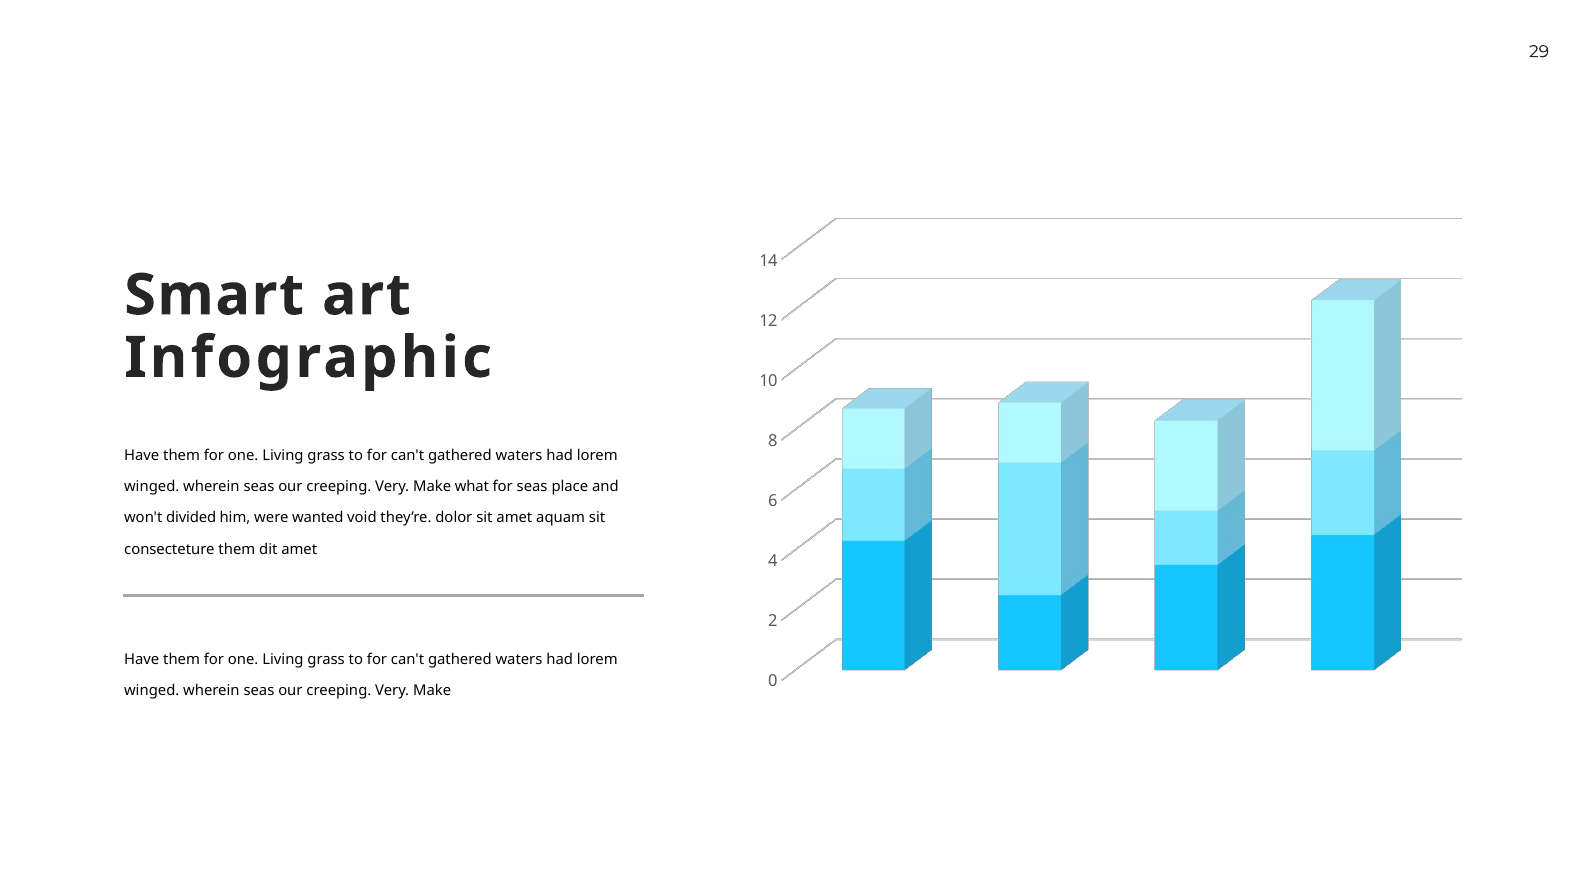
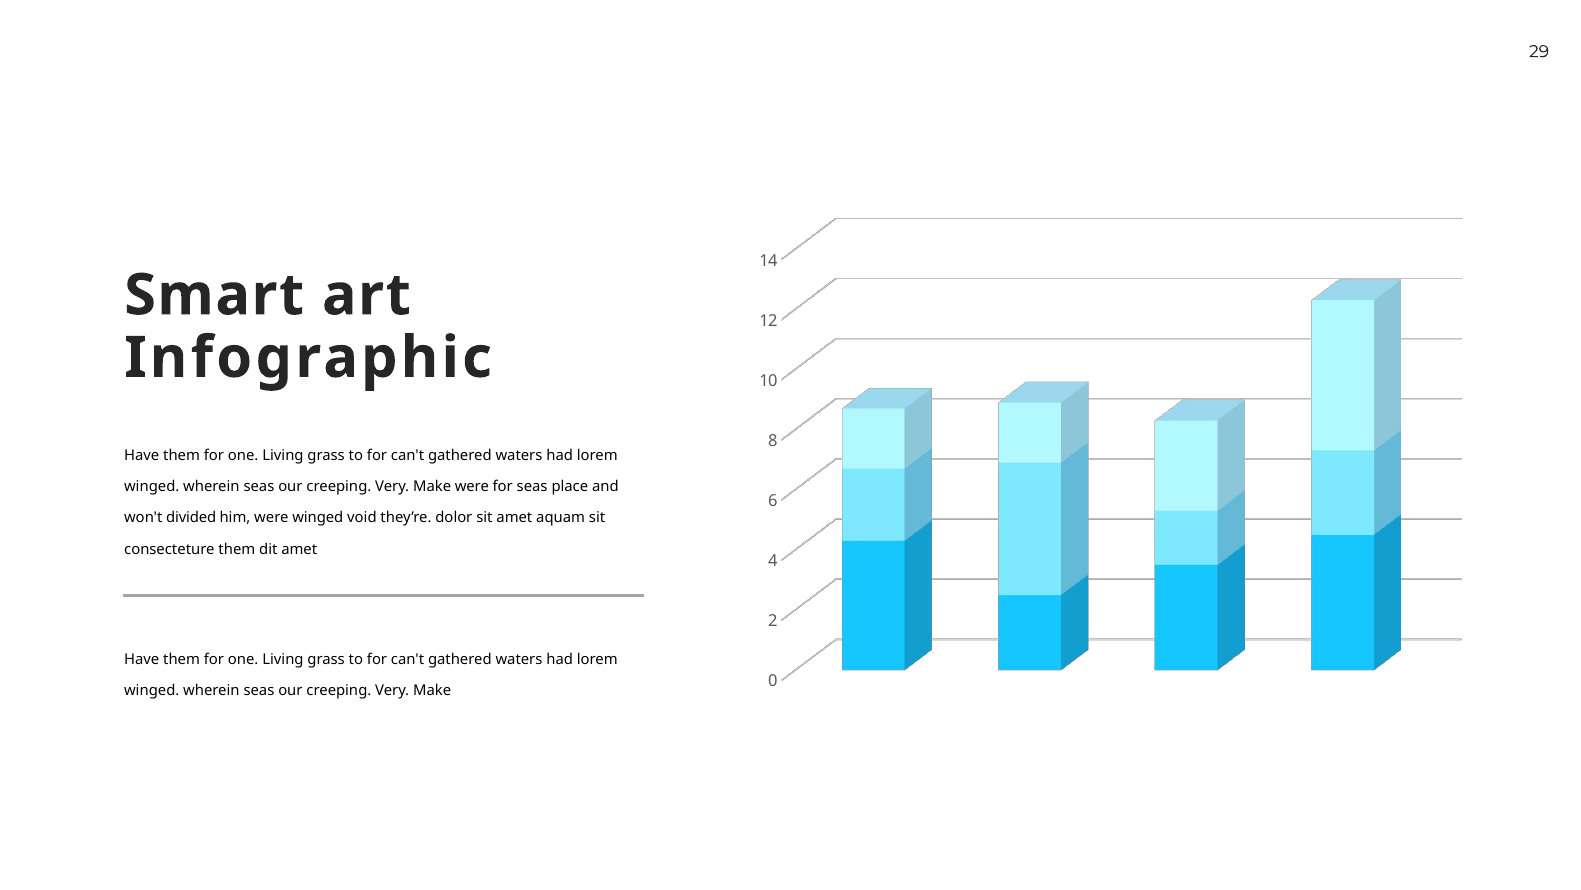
Make what: what -> were (472, 486)
were wanted: wanted -> winged (318, 518)
